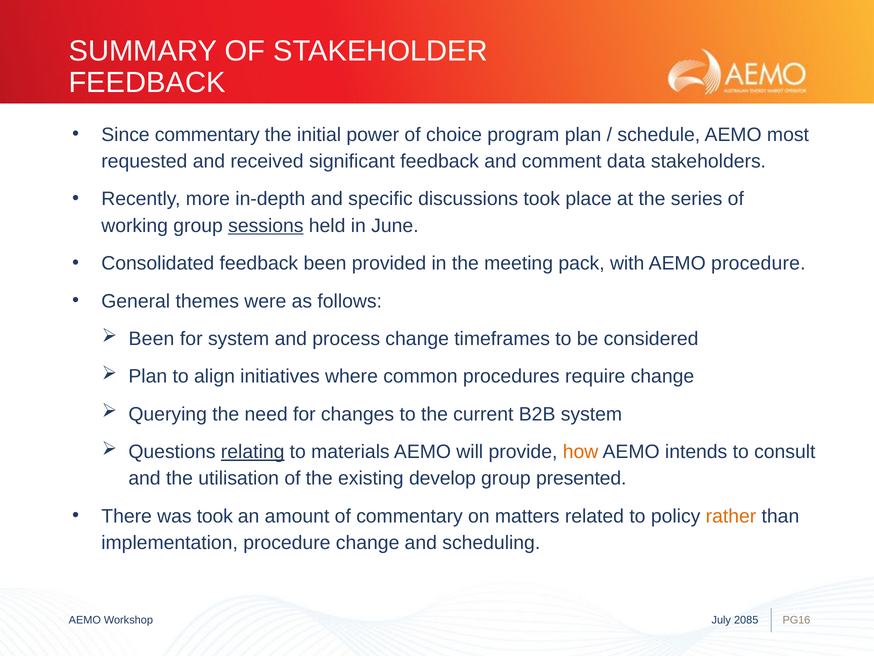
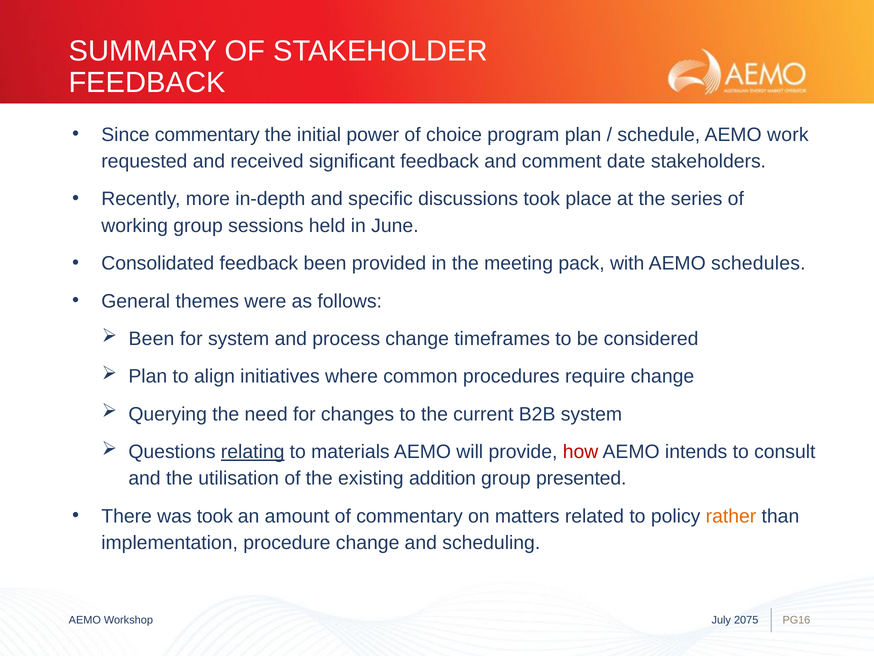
most: most -> work (788, 135)
data: data -> date (626, 161)
sessions underline: present -> none (266, 226)
AEMO procedure: procedure -> schedules (758, 263)
how colour: orange -> red (581, 451)
develop: develop -> addition (442, 478)
2085: 2085 -> 2075 (746, 620)
